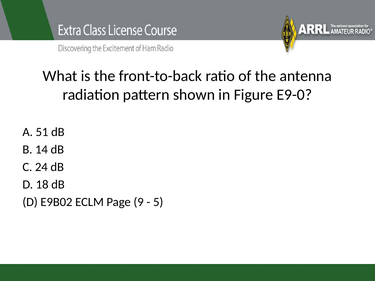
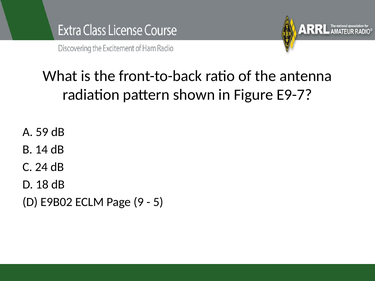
E9-0: E9-0 -> E9-7 (294, 95)
51: 51 -> 59 (42, 132)
